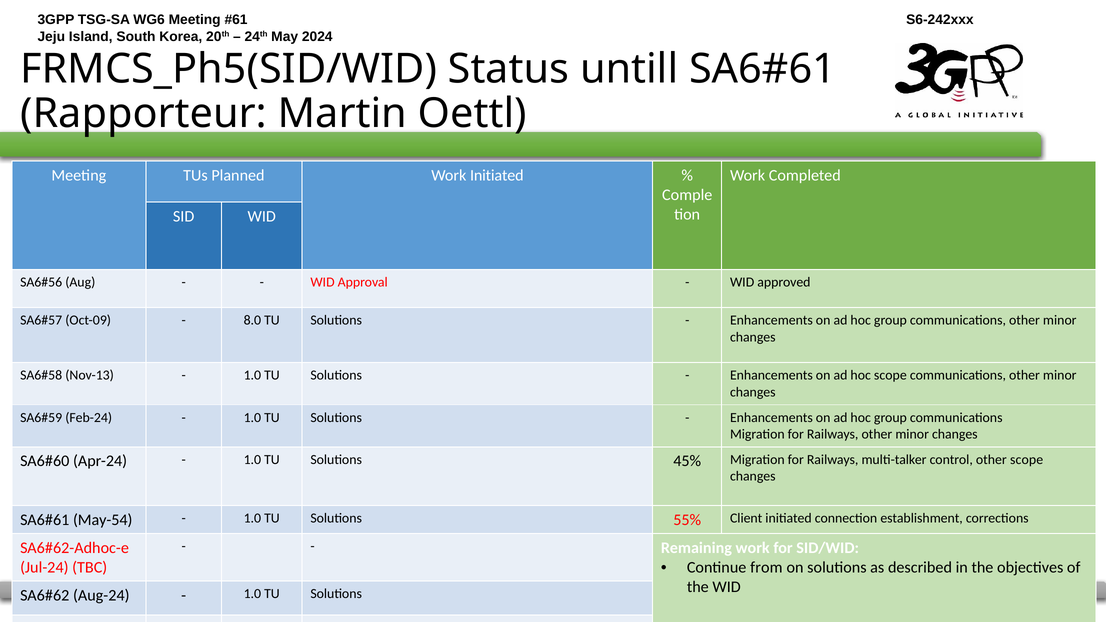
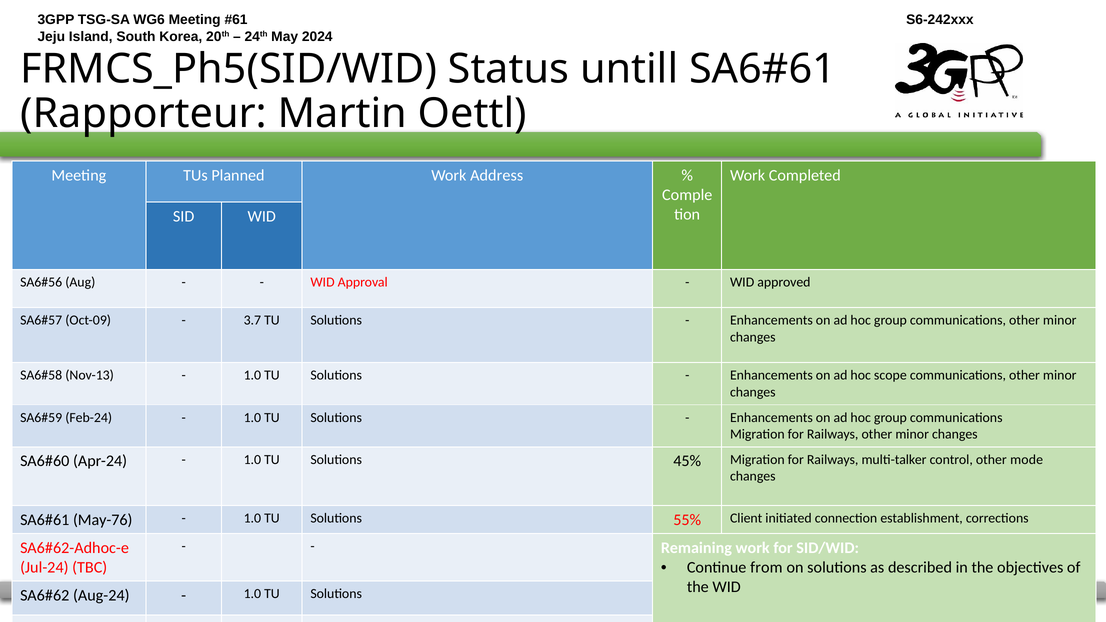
Work Initiated: Initiated -> Address (497, 175)
8.0: 8.0 -> 3.7 (252, 320)
other scope: scope -> mode (1027, 460)
May-54: May-54 -> May-76 (103, 520)
